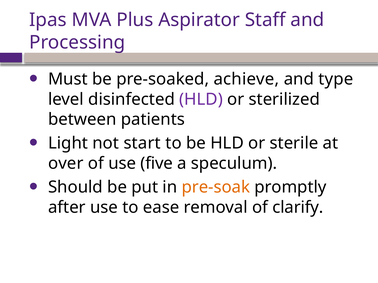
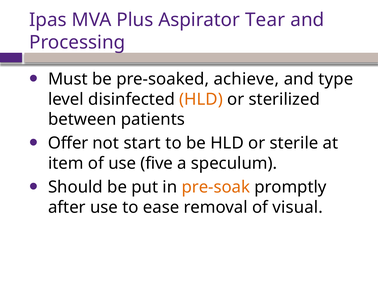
Staff: Staff -> Tear (265, 20)
HLD colour: purple -> orange (201, 99)
Light: Light -> Offer (68, 143)
over: over -> item (66, 164)
clarify: clarify -> visual (298, 208)
